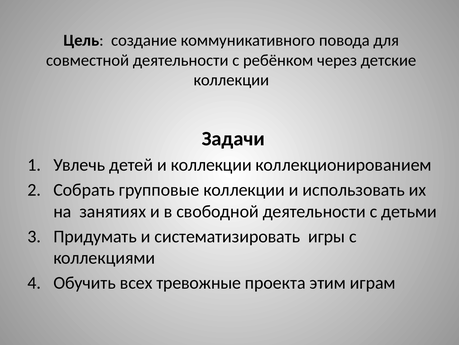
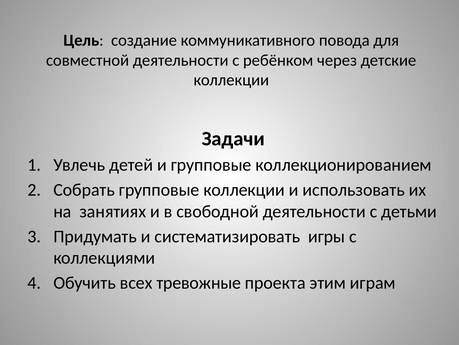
и коллекции: коллекции -> групповые (211, 165)
